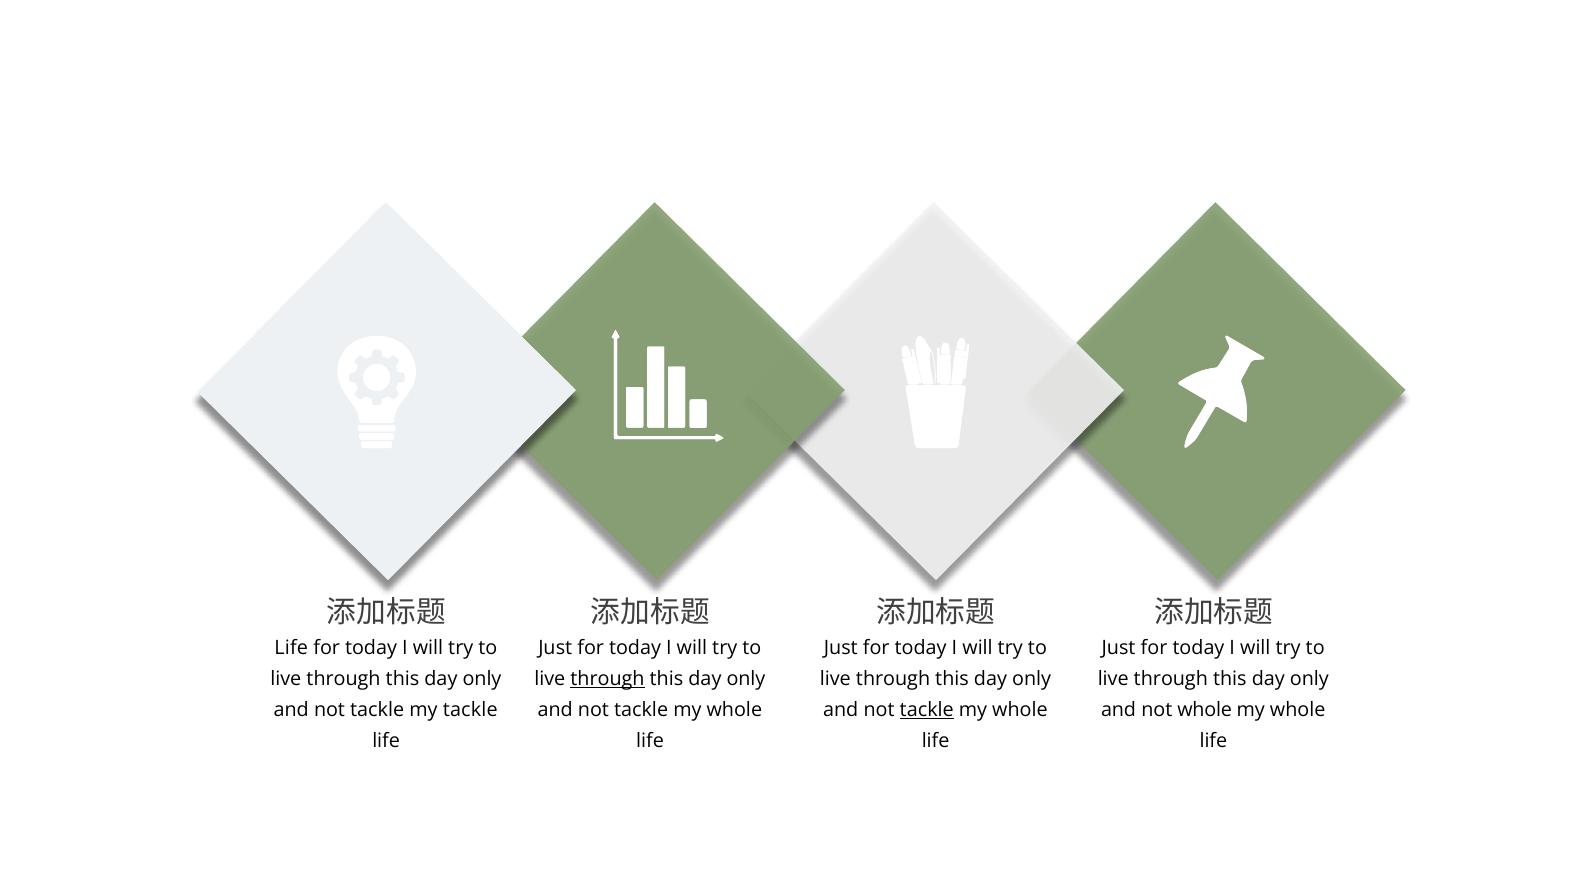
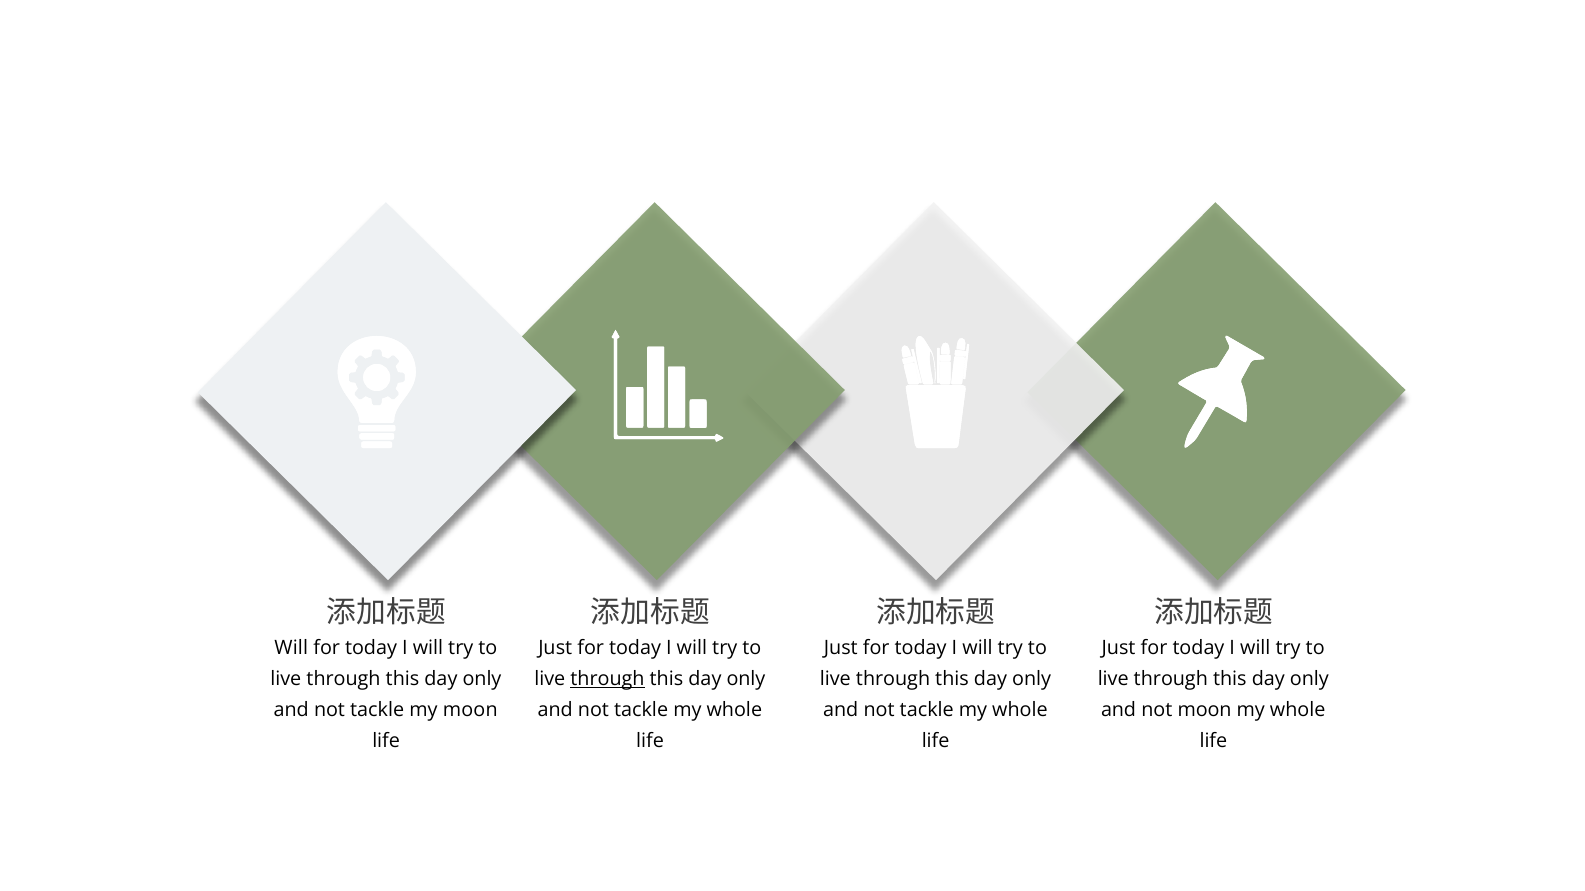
Life: Life -> Will (291, 648)
my tackle: tackle -> moon (470, 710)
tackle underline: present -> none (927, 710)
not whole: whole -> moon (1205, 710)
